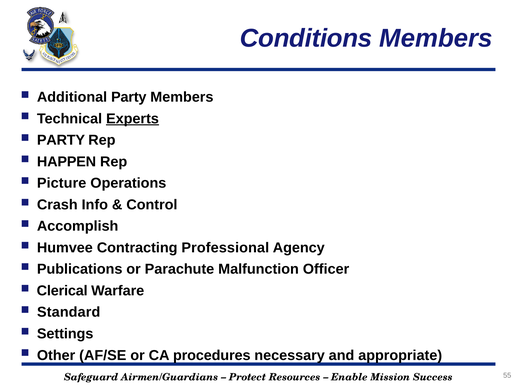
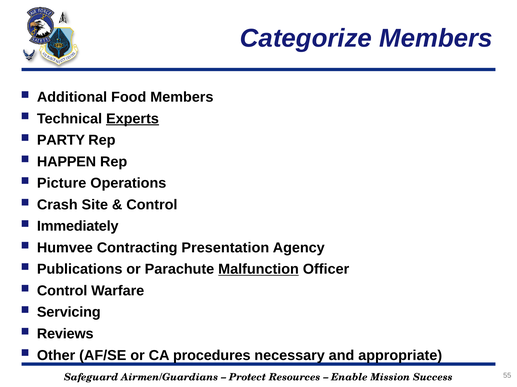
Conditions: Conditions -> Categorize (306, 38)
Additional Party: Party -> Food (129, 97)
Info: Info -> Site (95, 205)
Accomplish: Accomplish -> Immediately (78, 227)
Professional: Professional -> Presentation (225, 248)
Malfunction underline: none -> present (259, 270)
Clerical: Clerical -> Control (62, 291)
Standard: Standard -> Servicing (69, 313)
Settings: Settings -> Reviews (65, 334)
